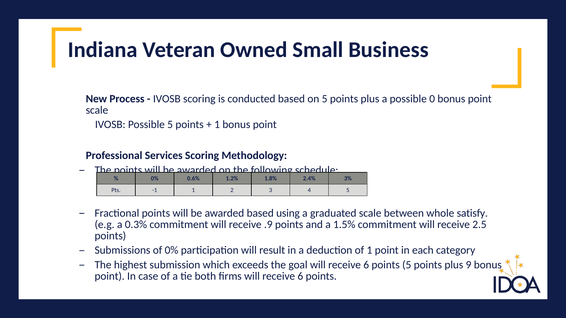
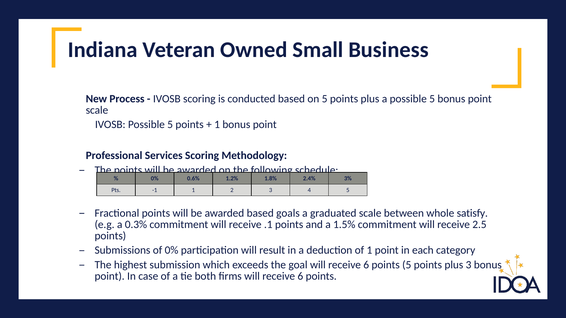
a possible 0: 0 -> 5 (432, 99)
using: using -> goals (288, 213)
.9: .9 -> .1 (268, 225)
plus 9: 9 -> 3 (469, 265)
